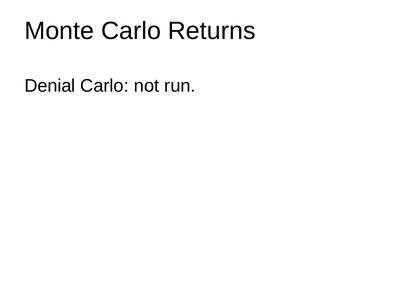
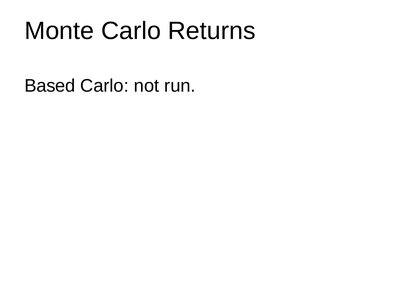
Denial: Denial -> Based (50, 86)
